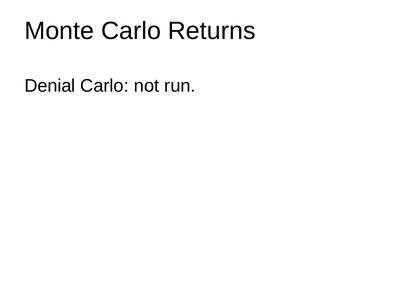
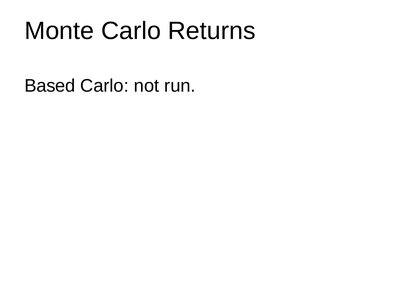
Denial: Denial -> Based (50, 86)
